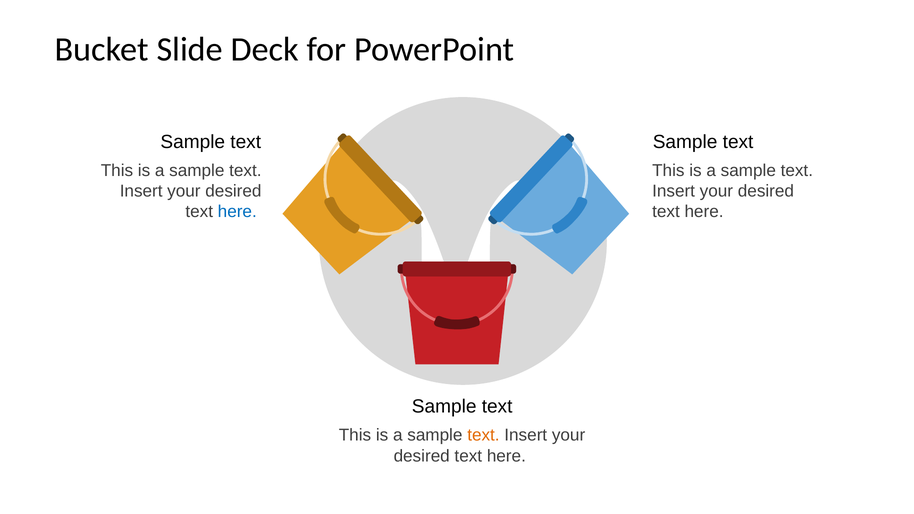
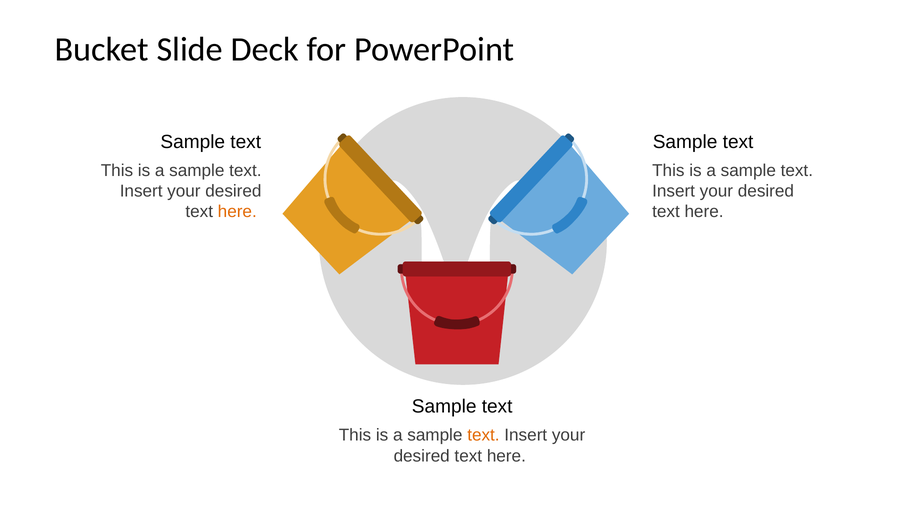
here colour: blue -> orange (237, 212)
